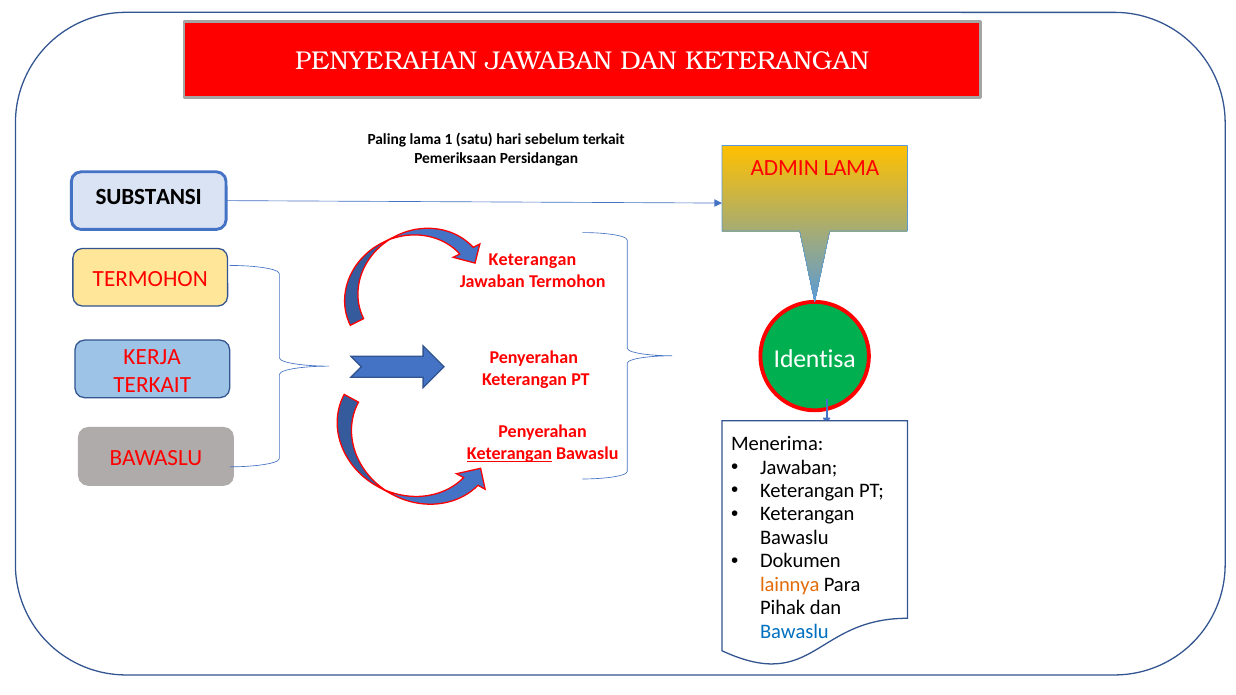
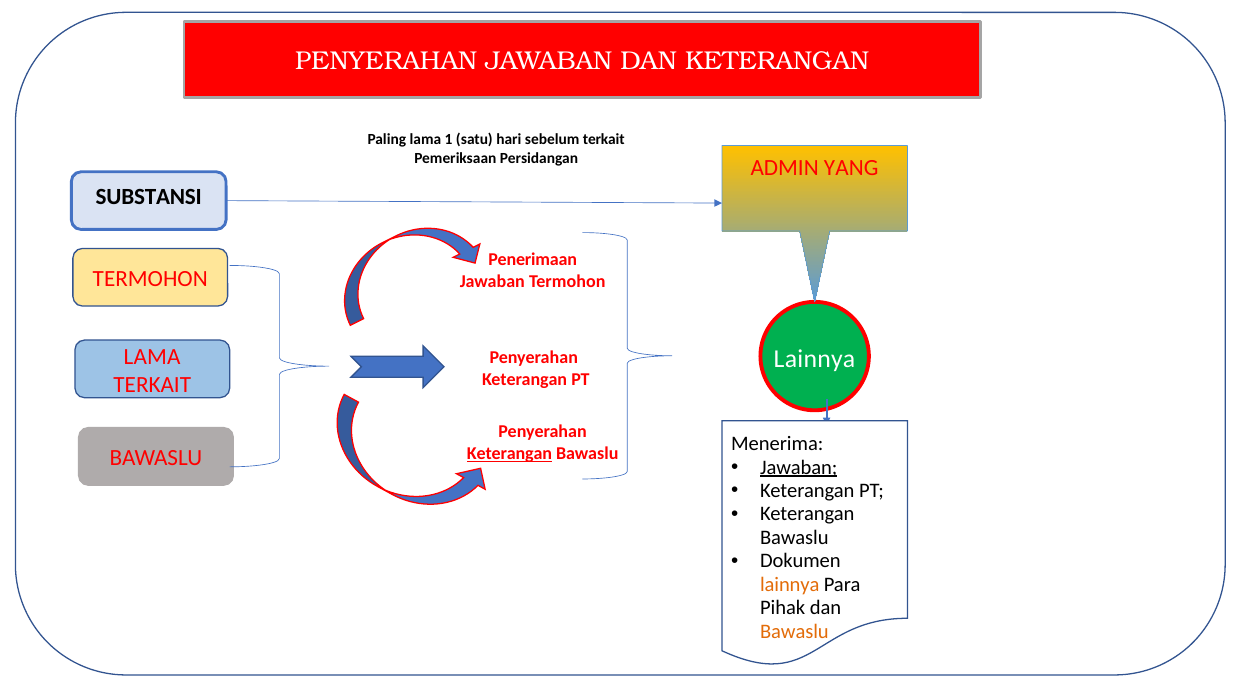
ADMIN LAMA: LAMA -> YANG (851, 168)
Keterangan: Keterangan -> Penerimaan (533, 260)
KERJA: KERJA -> LAMA (152, 357)
Identisa: Identisa -> Lainnya (815, 359)
Jawaban underline: none -> present (799, 467)
Bawaslu colour: blue -> orange (794, 632)
